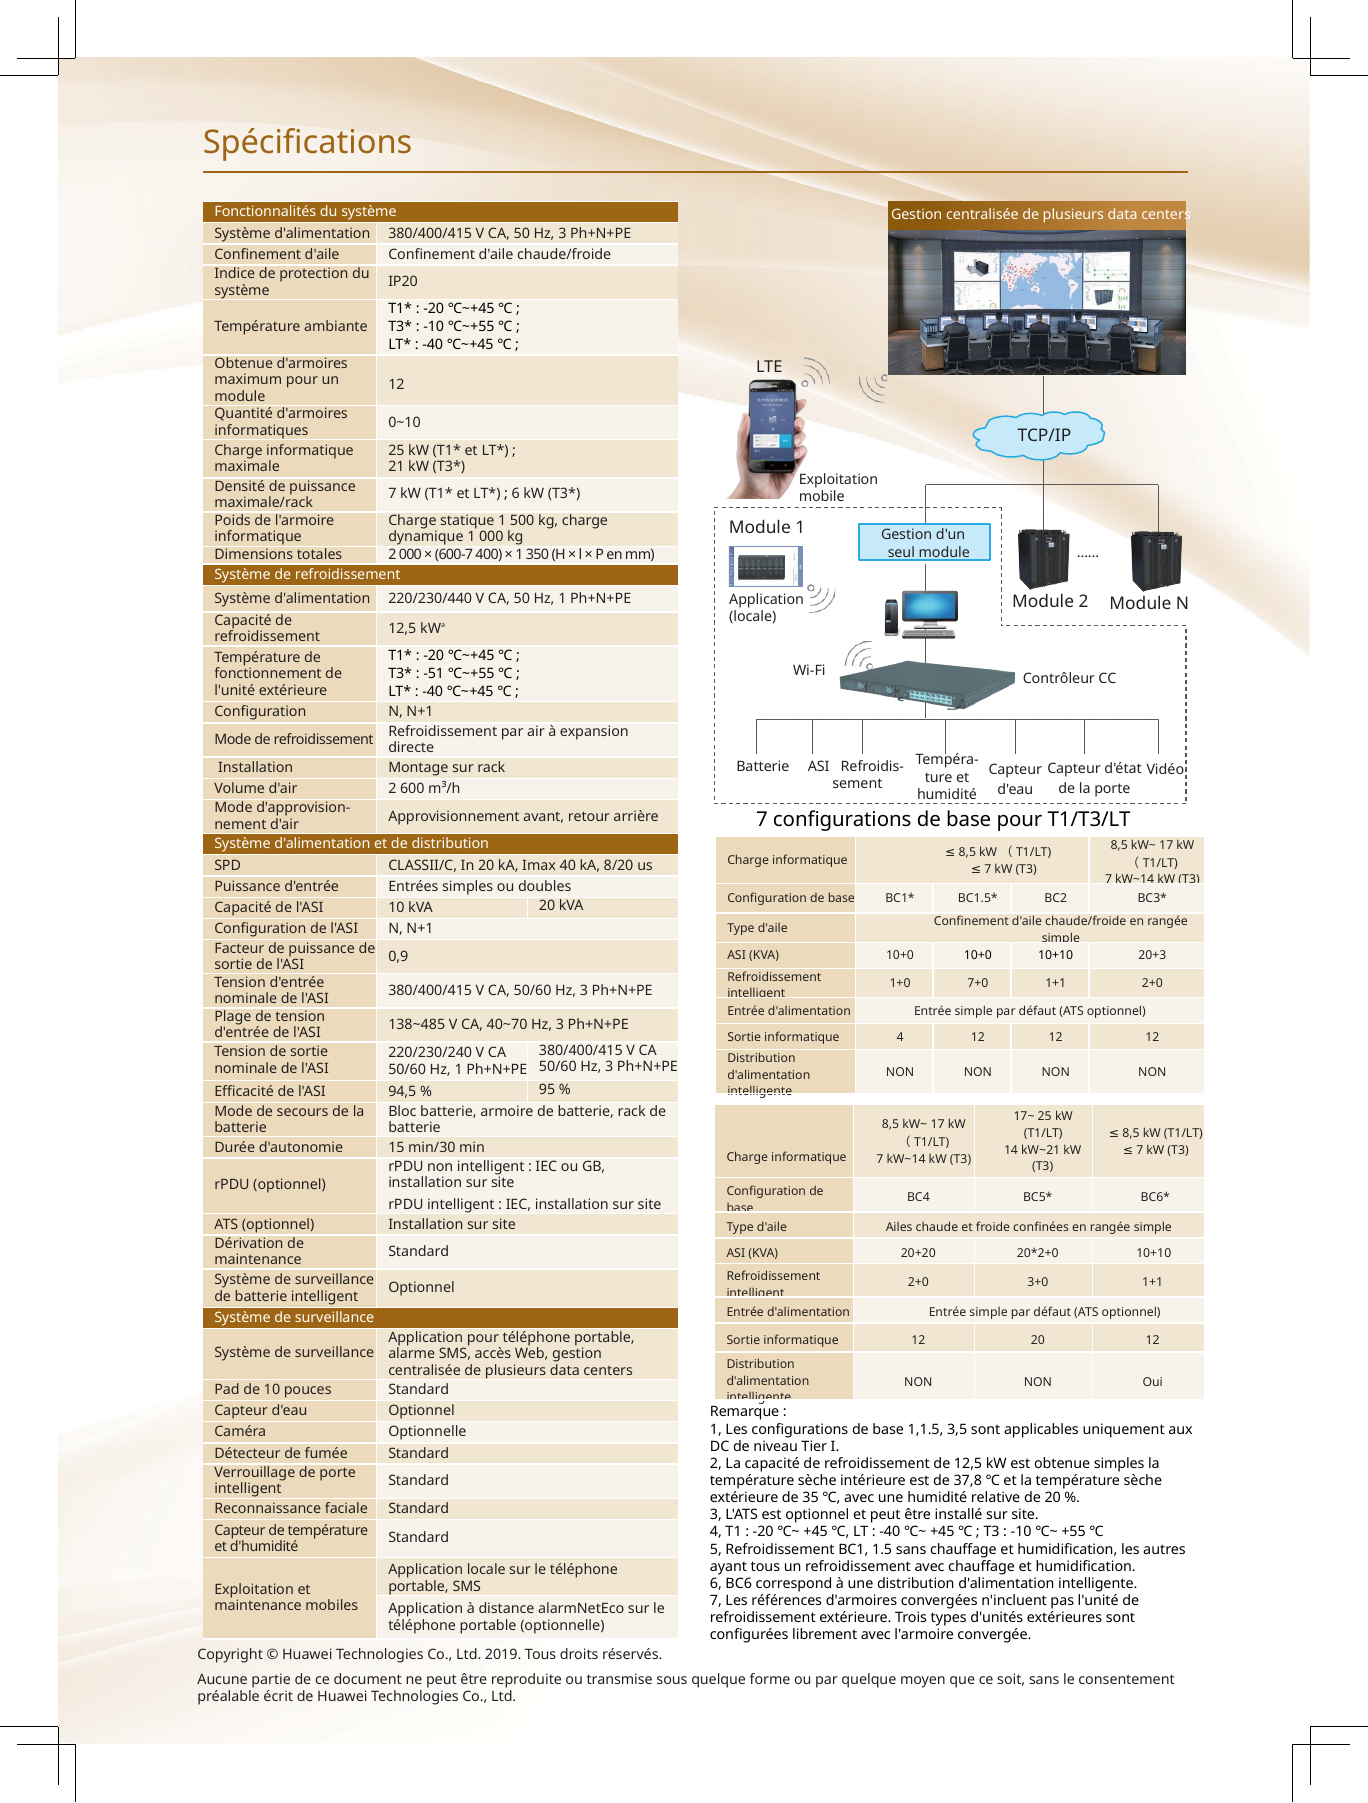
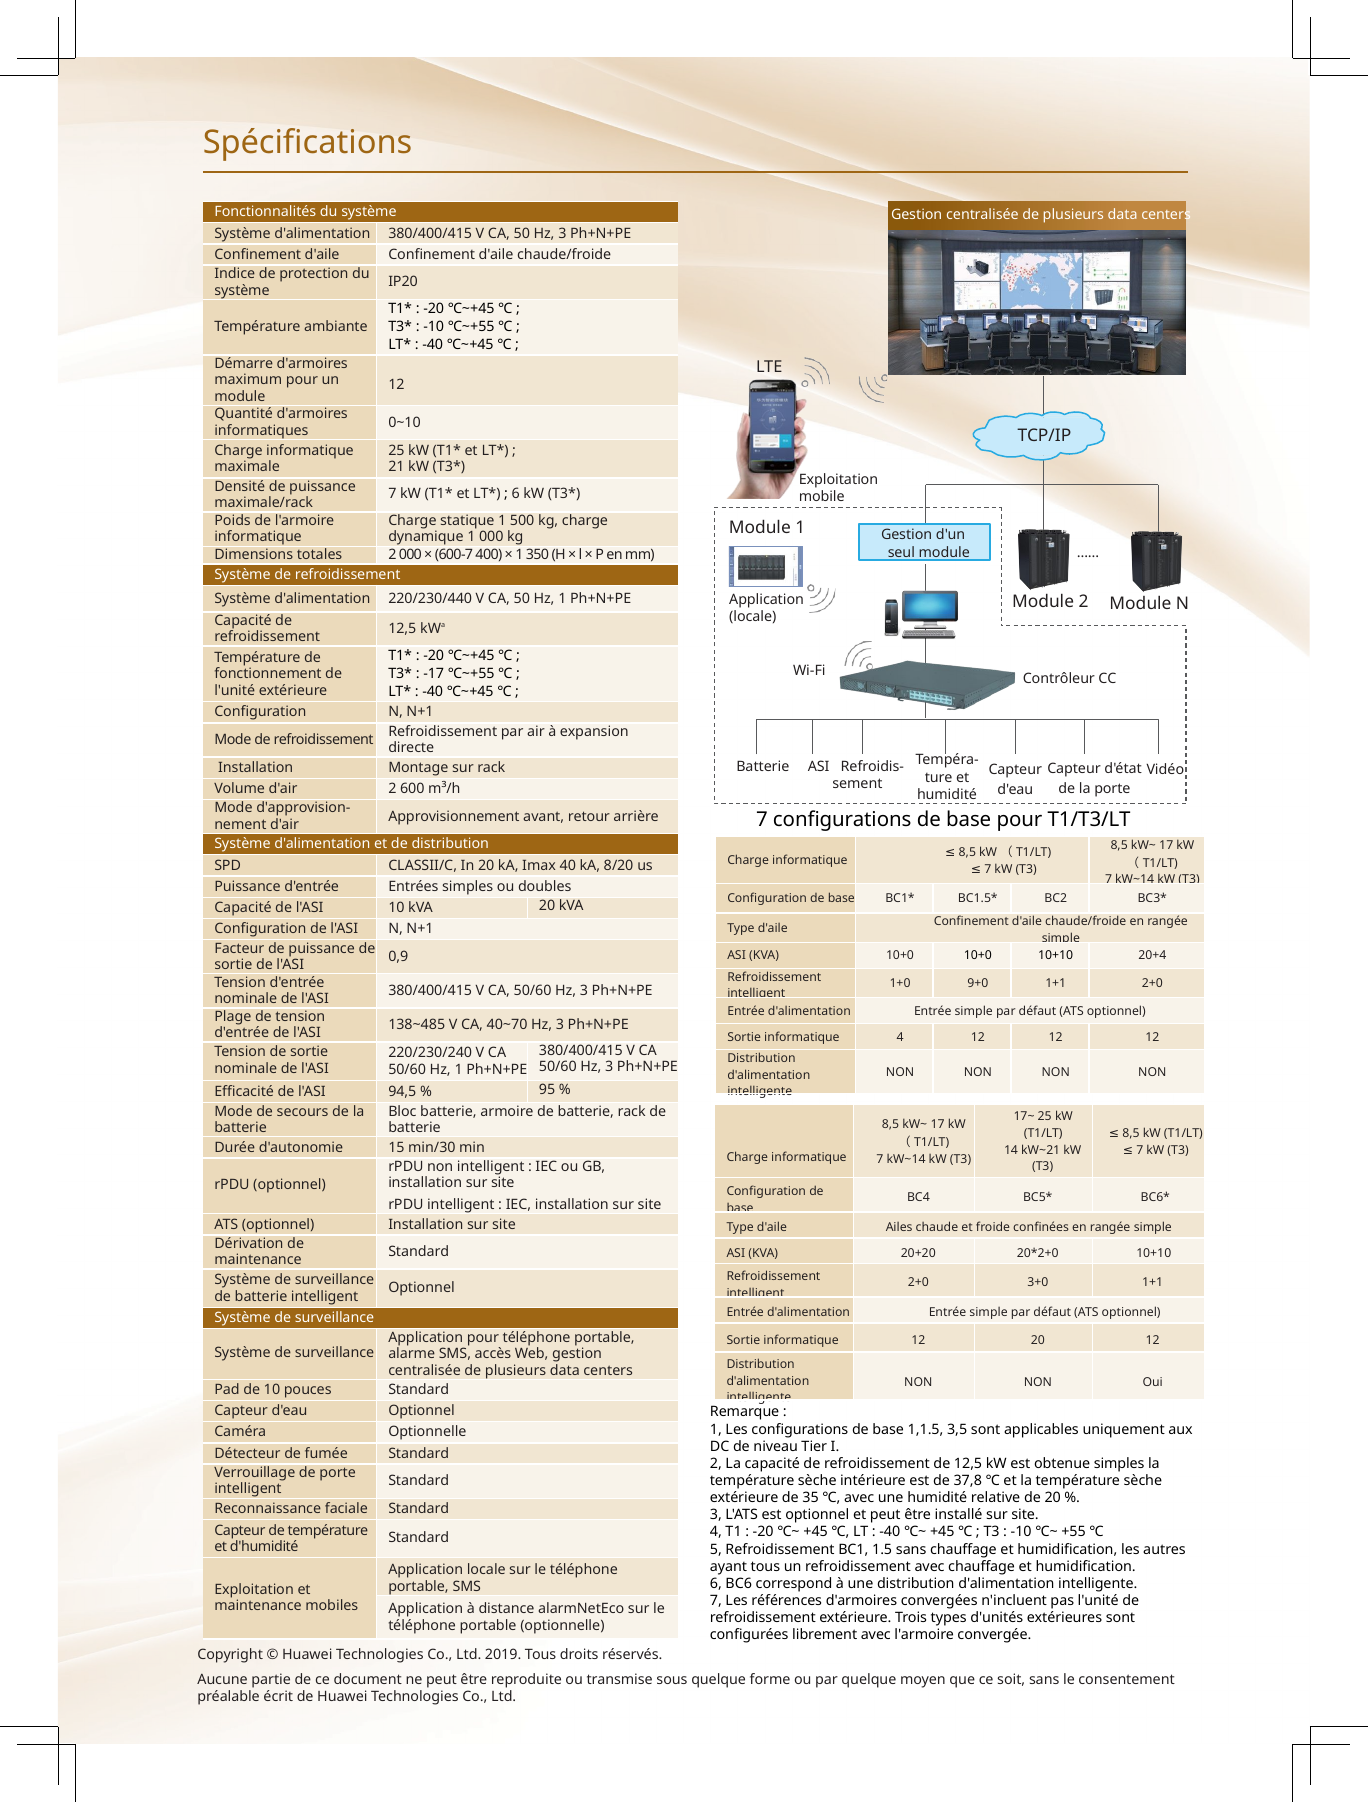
Obtenue: Obtenue -> Démarre (244, 364)
-51: -51 -> -17 (434, 674)
20+3: 20+3 -> 20+4 (1152, 956)
7+0: 7+0 -> 9+0 (978, 984)
